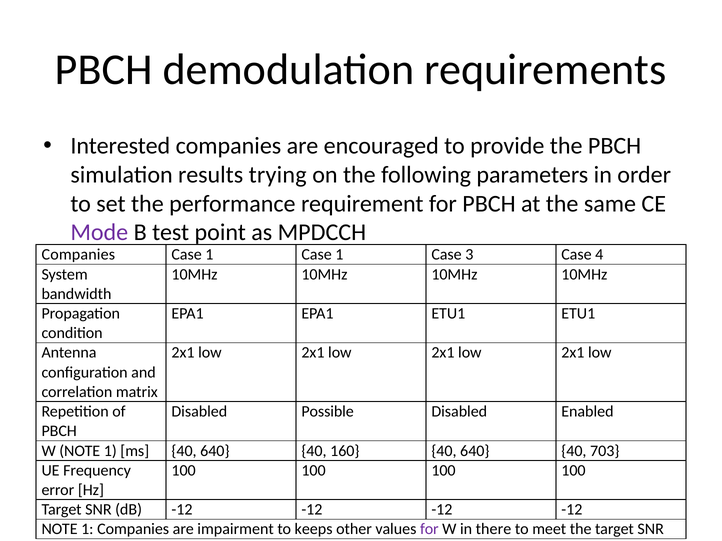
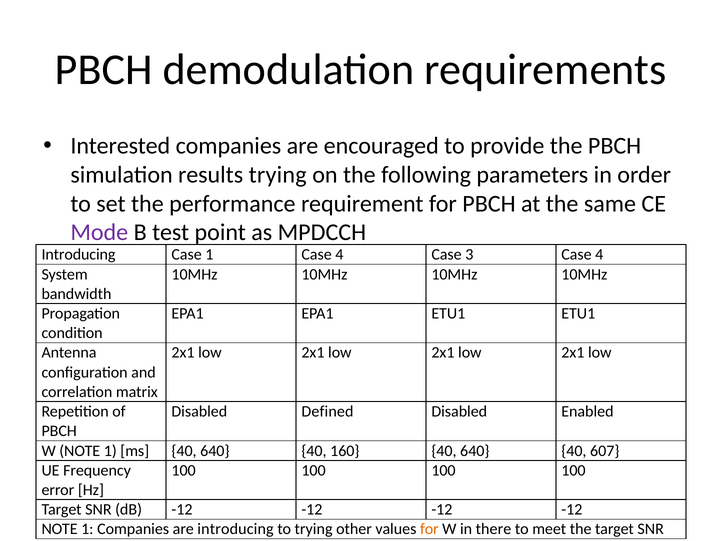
Companies: Companies -> Introducing (78, 255)
1 Case 1: 1 -> 4 (339, 255)
Possible: Possible -> Defined (327, 412)
703: 703 -> 607 (605, 451)
are impairment: impairment -> introducing (236, 530)
to keeps: keeps -> trying (314, 530)
for colour: purple -> orange (429, 530)
